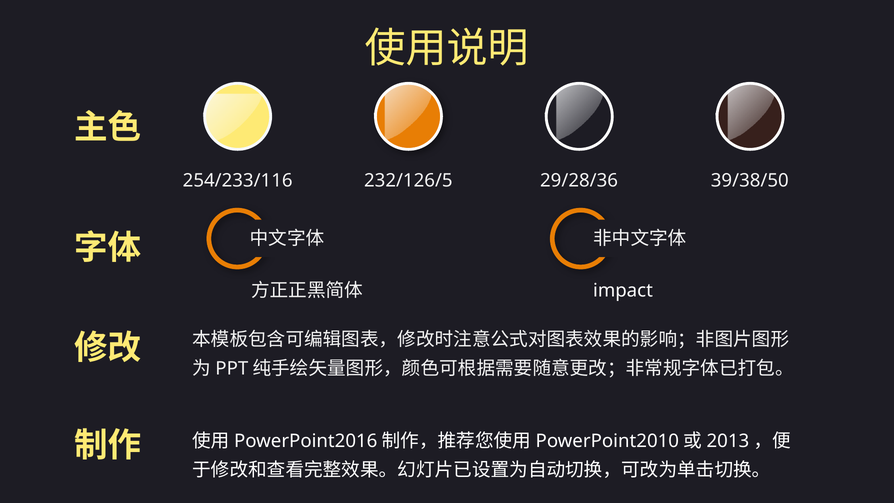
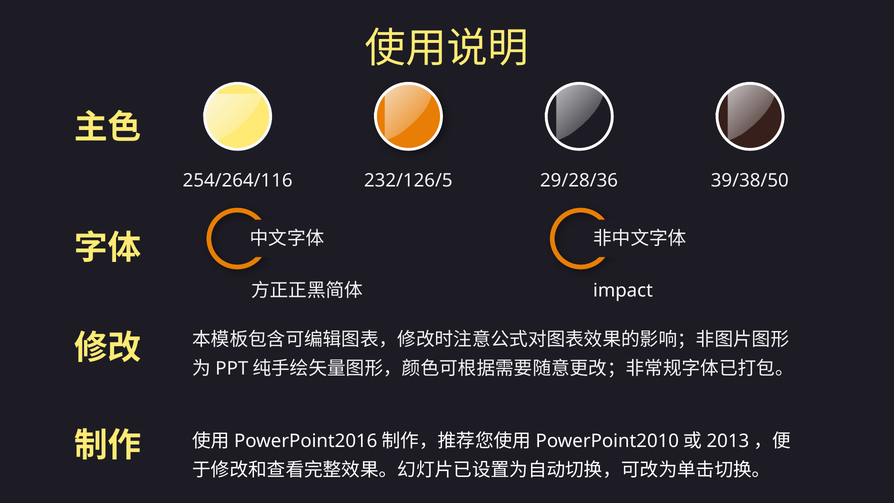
254/233/116: 254/233/116 -> 254/264/116 (238, 181)
